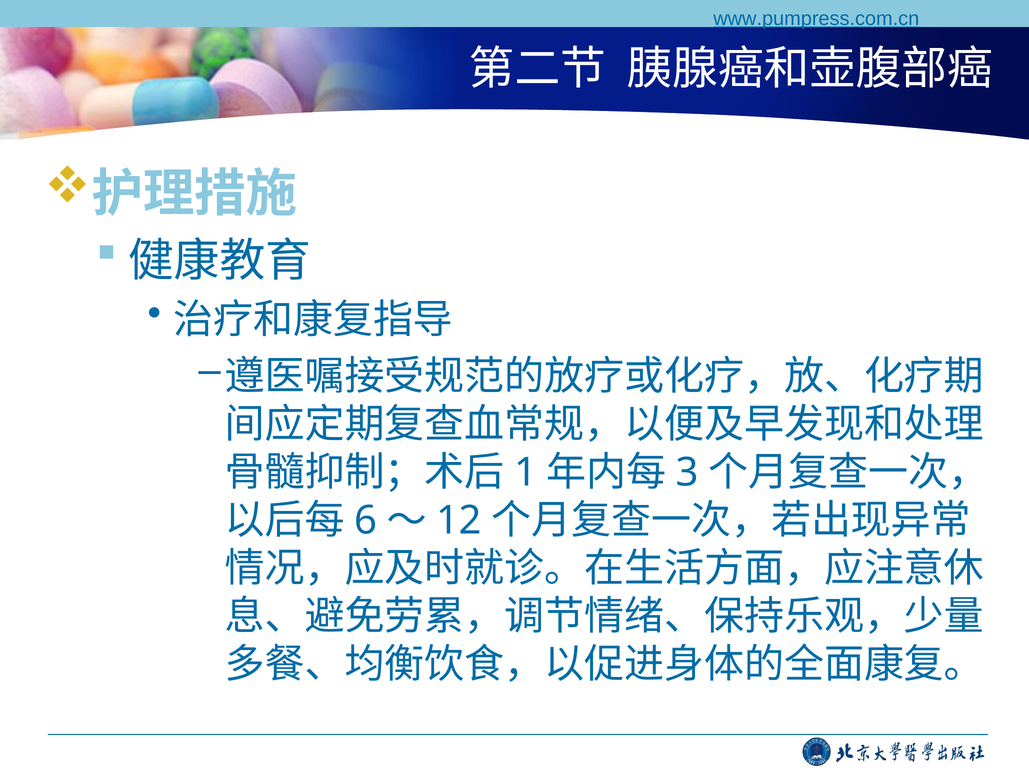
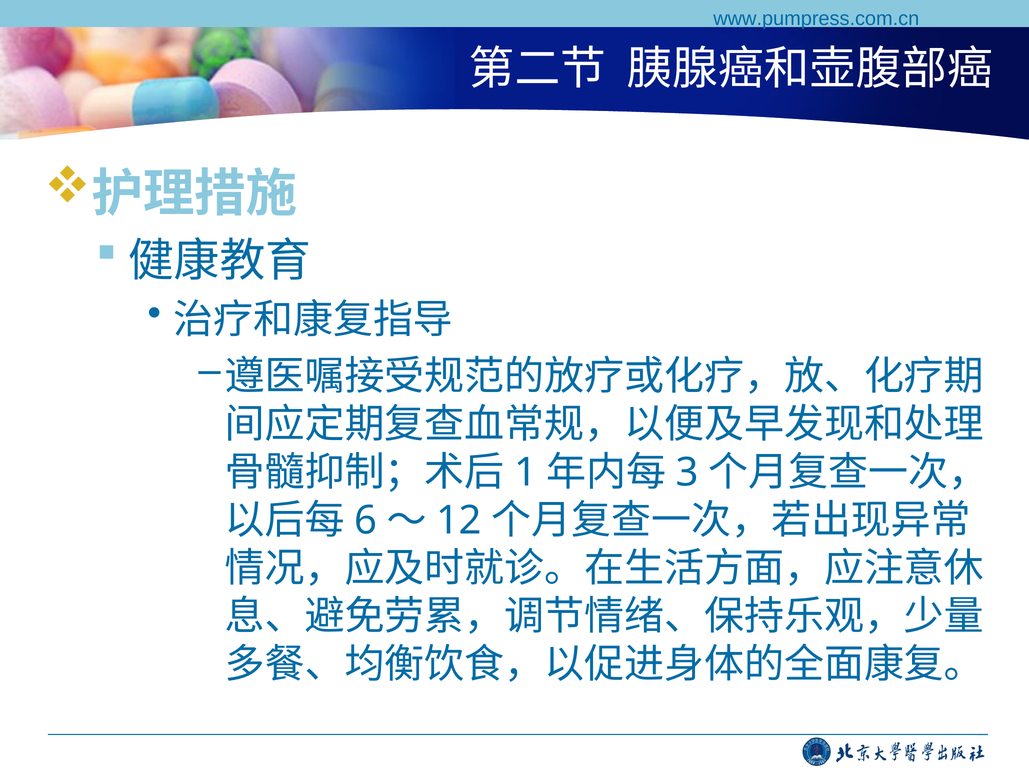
www.pumpress.com.cn underline: present -> none (816, 18)
